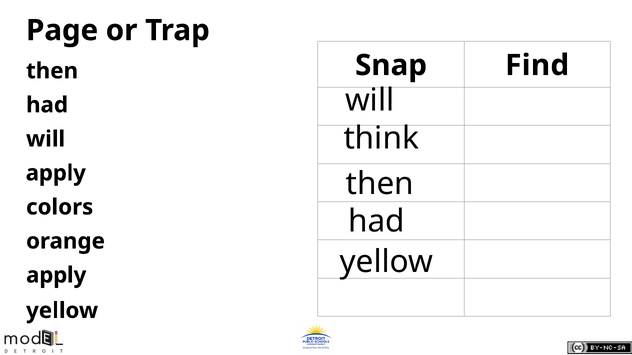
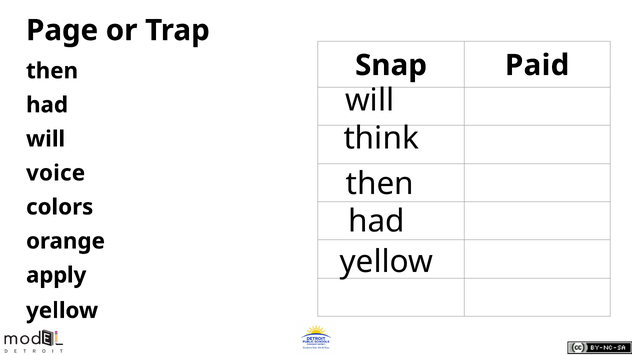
Find: Find -> Paid (537, 65)
apply: apply -> voice (56, 173)
